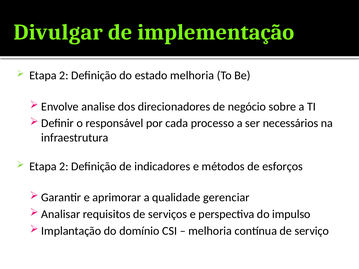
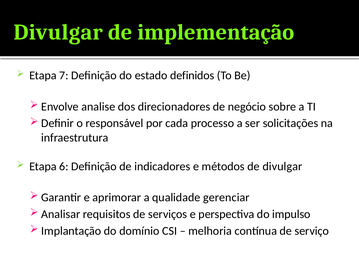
2: 2 -> 7 (64, 76)
estado melhoria: melhoria -> definidos (192, 76)
necessários: necessários -> solicitações (290, 123)
2: 2 -> 6 (64, 166)
de esforços: esforços -> divulgar (282, 166)
